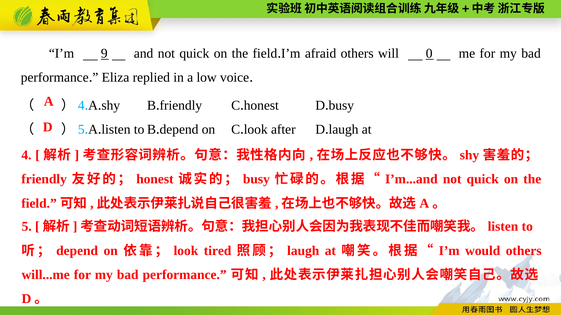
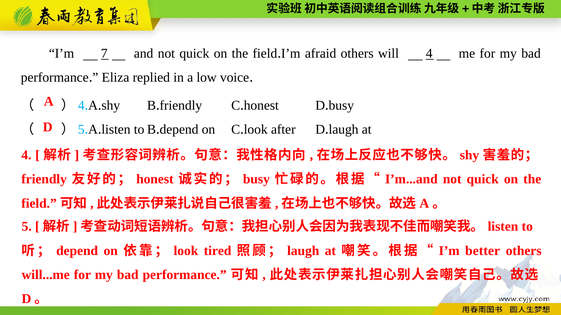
9: 9 -> 7 (104, 54)
will 0: 0 -> 4 (429, 54)
would: would -> better (483, 251)
